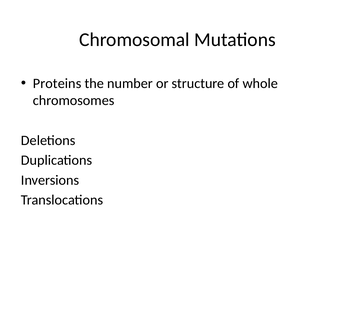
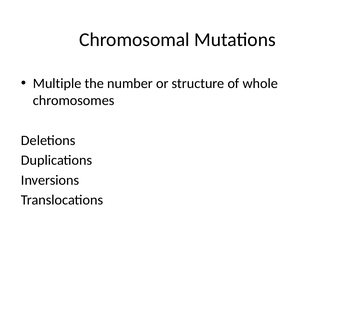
Proteins: Proteins -> Multiple (57, 83)
